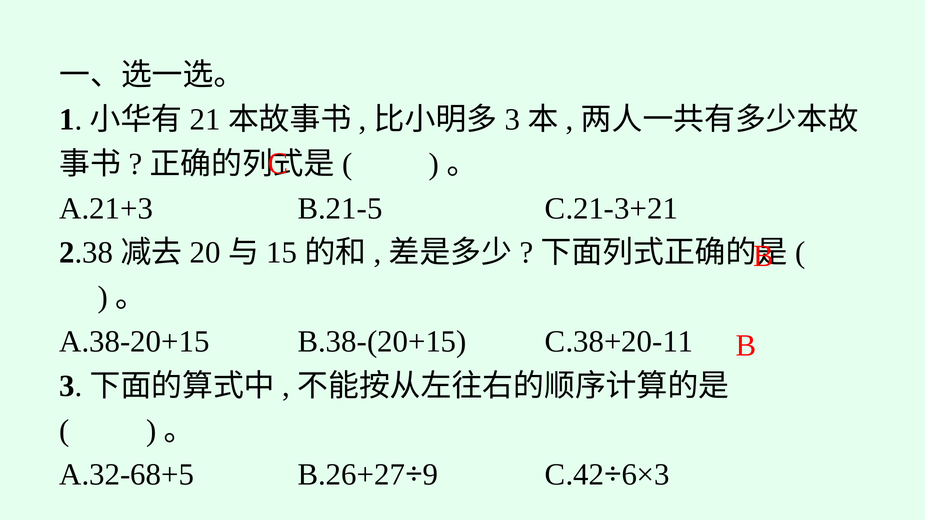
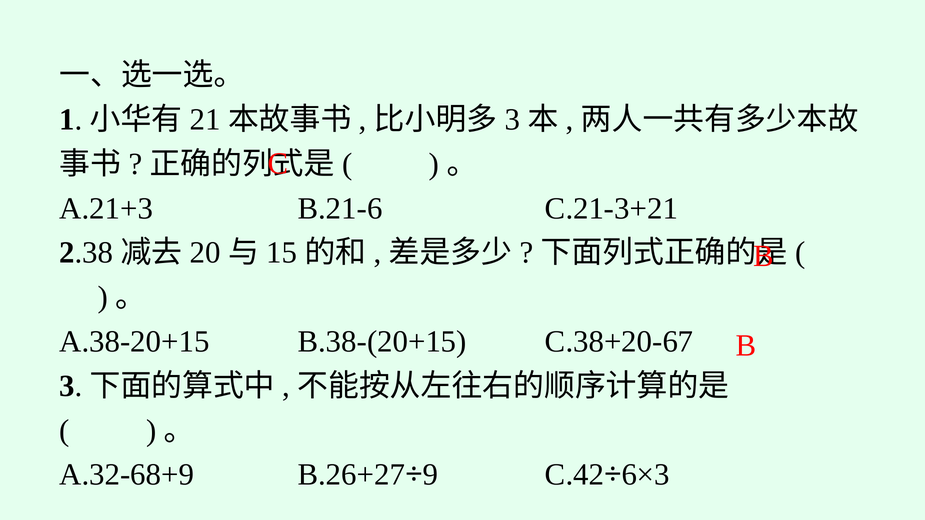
B.21-5: B.21-5 -> B.21-6 (340, 209)
C.38+20-11: C.38+20-11 -> C.38+20-67 (619, 342)
A.32-68+5: A.32-68+5 -> A.32-68+9 (127, 475)
